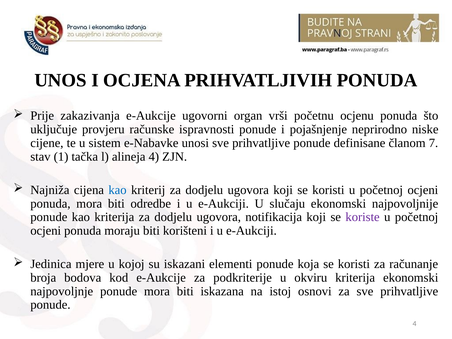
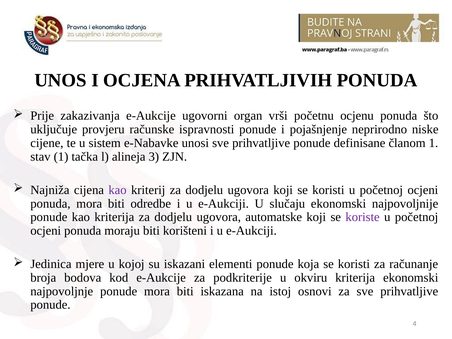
članom 7: 7 -> 1 (434, 143)
alineja 4: 4 -> 3 (154, 157)
kao colour: blue -> purple (118, 190)
notifikacija: notifikacija -> automatske (274, 217)
